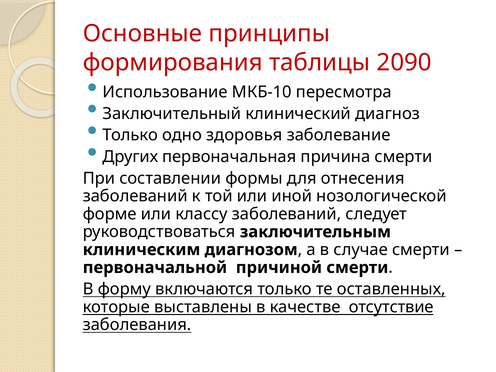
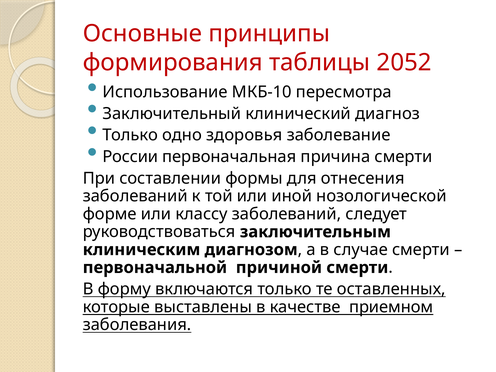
2090: 2090 -> 2052 (404, 62)
Других: Других -> России (130, 157)
отсутствие: отсутствие -> приемном (391, 307)
